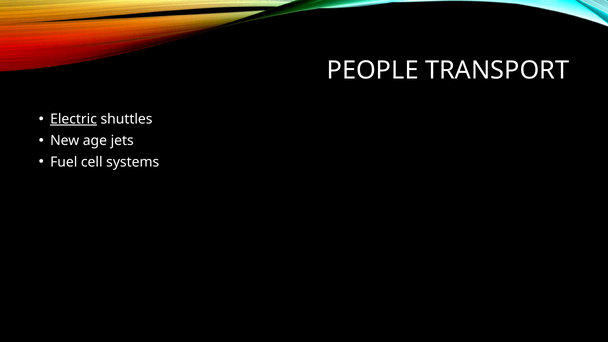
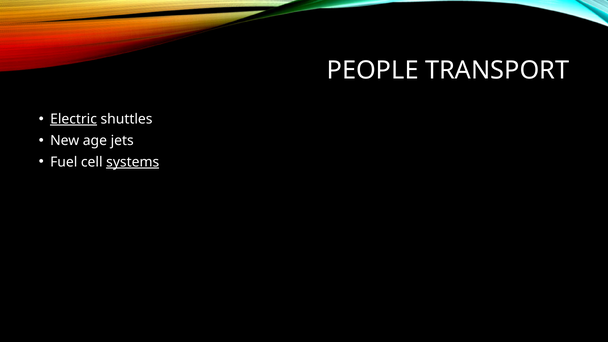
systems underline: none -> present (133, 162)
